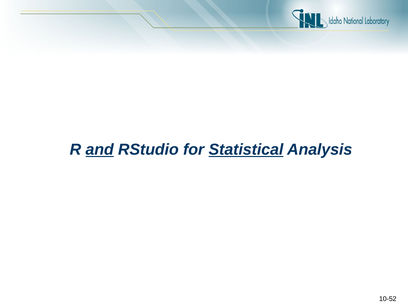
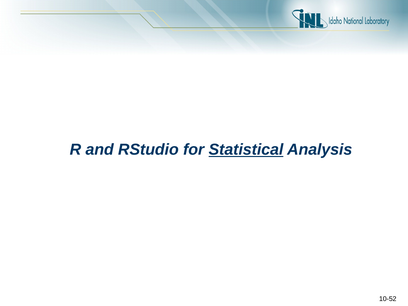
and underline: present -> none (100, 150)
